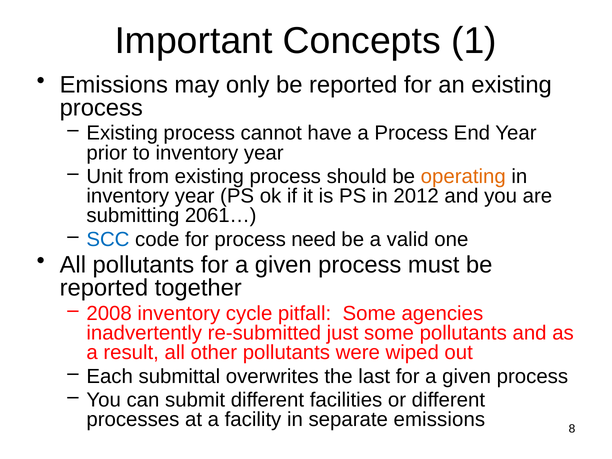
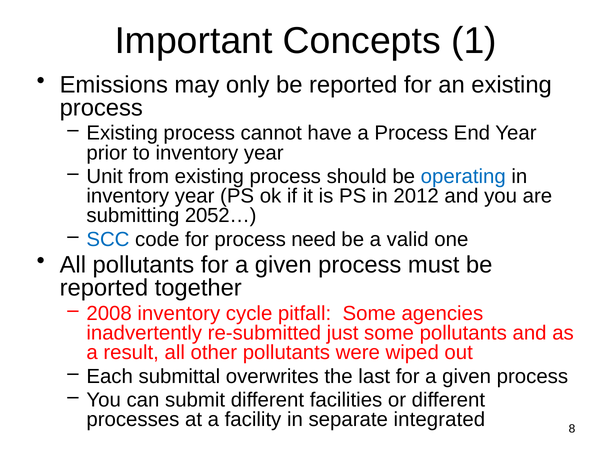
operating colour: orange -> blue (463, 176)
2061…: 2061… -> 2052… (221, 216)
separate emissions: emissions -> integrated (439, 420)
